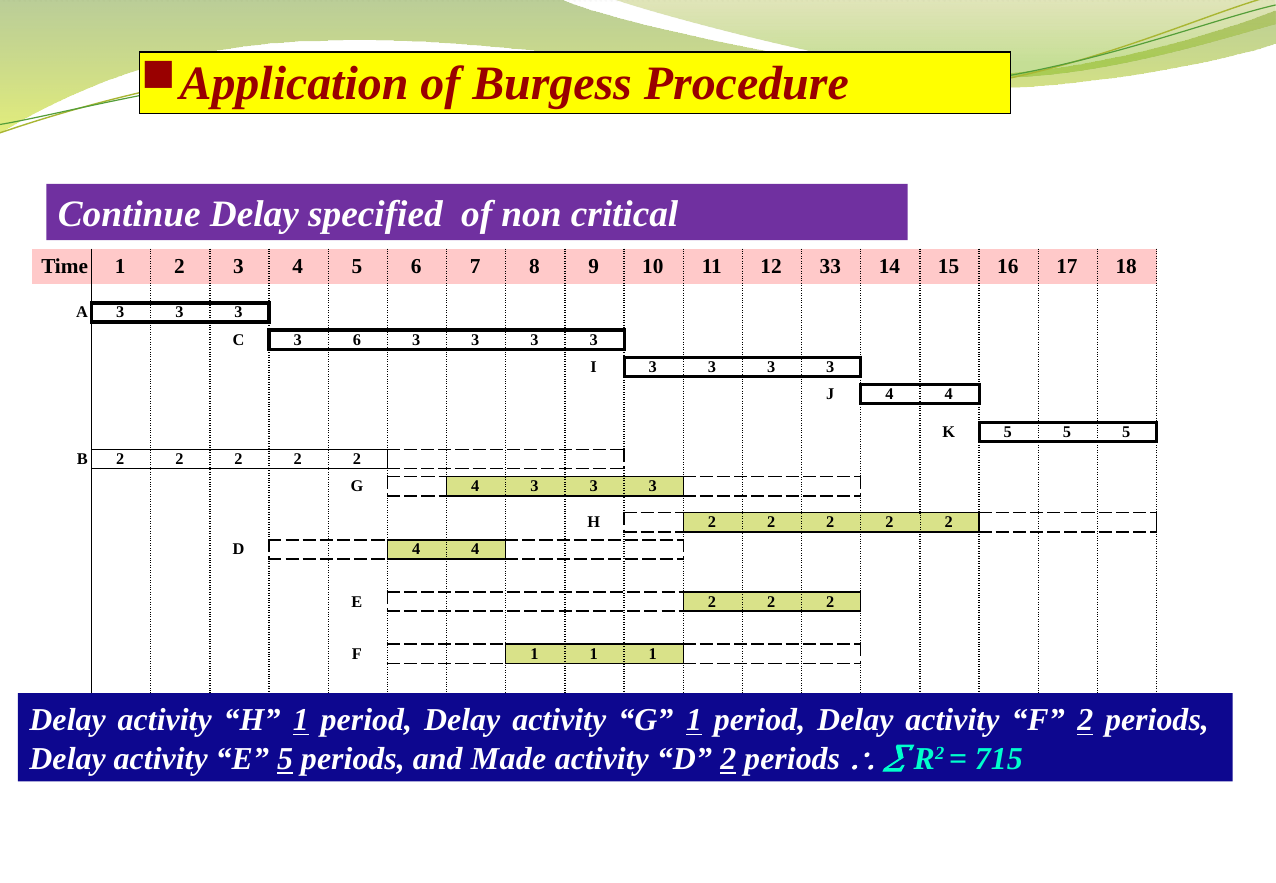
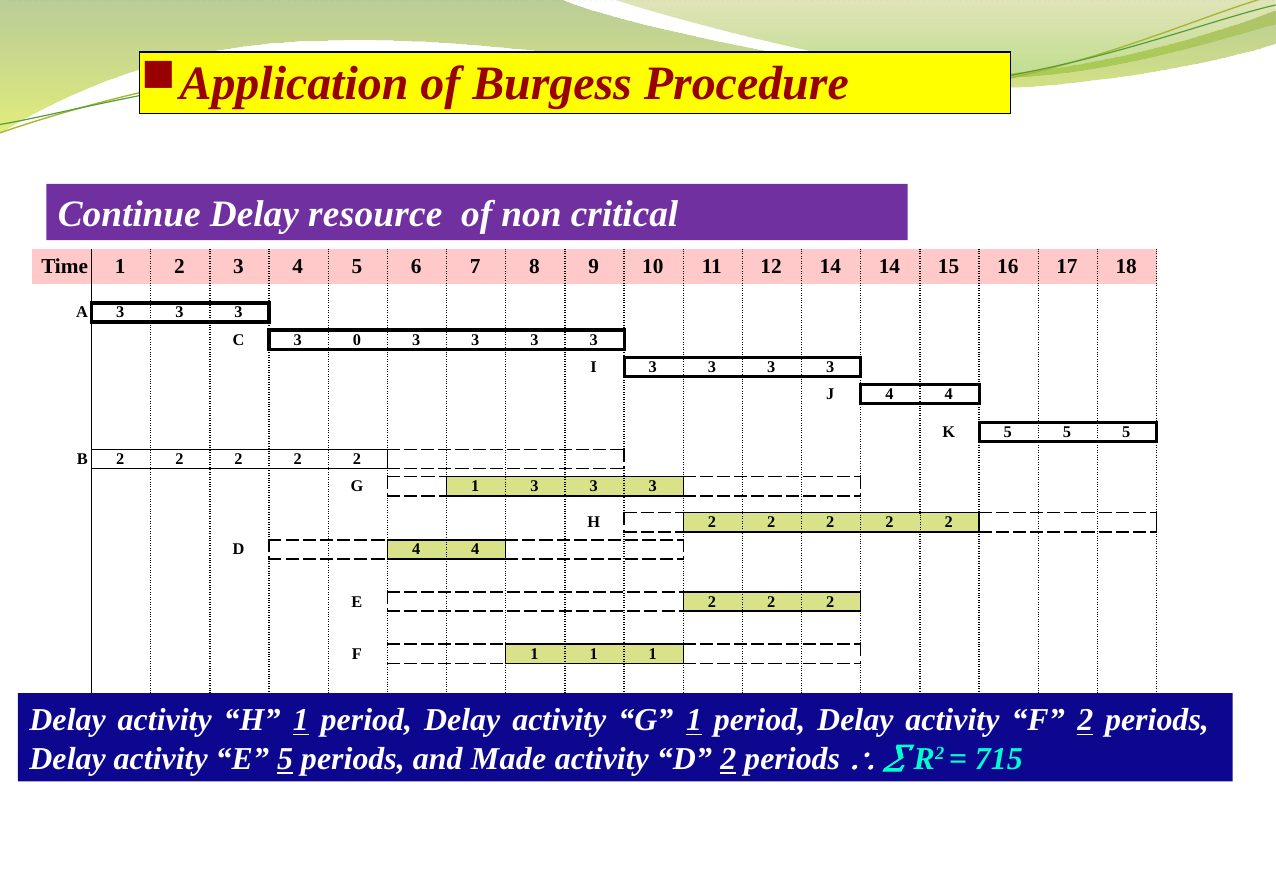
specified: specified -> resource (375, 215)
12 33: 33 -> 14 (830, 266)
3 6: 6 -> 0 (357, 340)
4: 4 -> 1 (475, 487)
